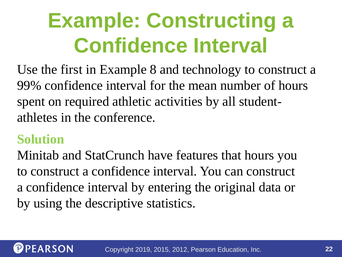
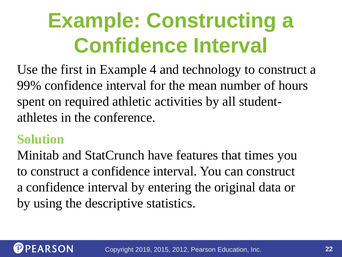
8: 8 -> 4 (153, 69)
that hours: hours -> times (259, 155)
